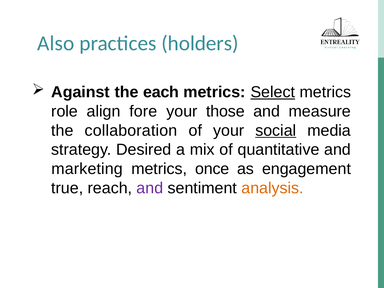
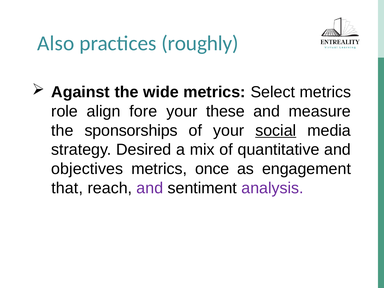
holders: holders -> roughly (200, 43)
each: each -> wide (161, 92)
Select underline: present -> none (273, 92)
those: those -> these (225, 111)
collaboration: collaboration -> sponsorships (131, 130)
marketing: marketing -> objectives (87, 169)
true: true -> that (67, 188)
analysis colour: orange -> purple (272, 188)
